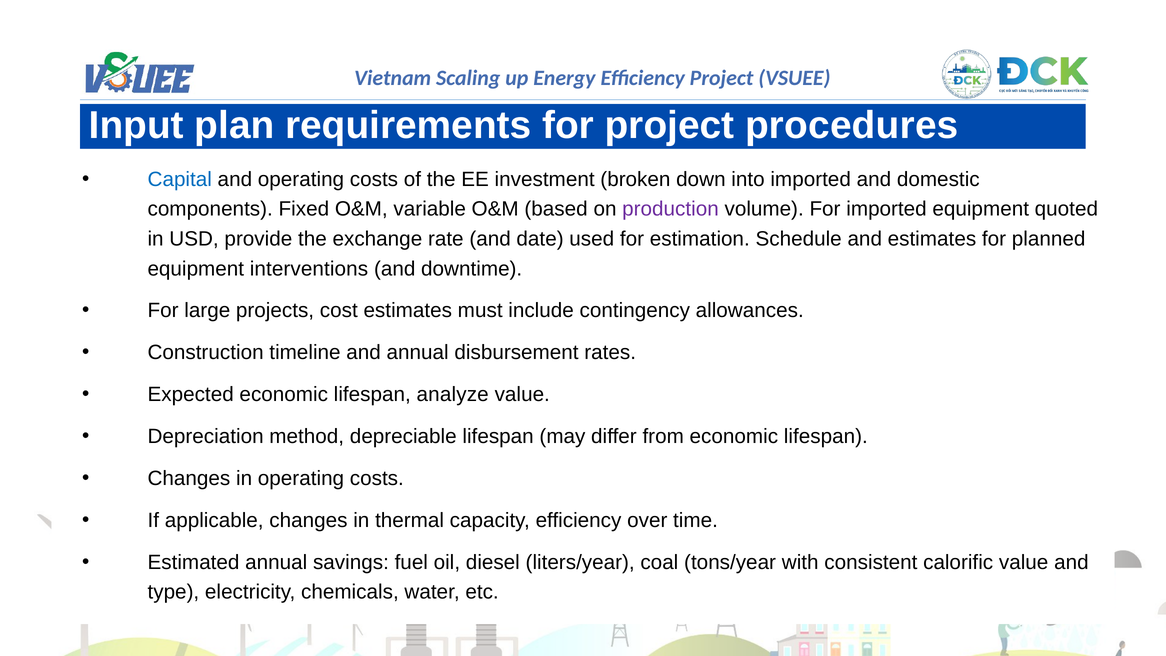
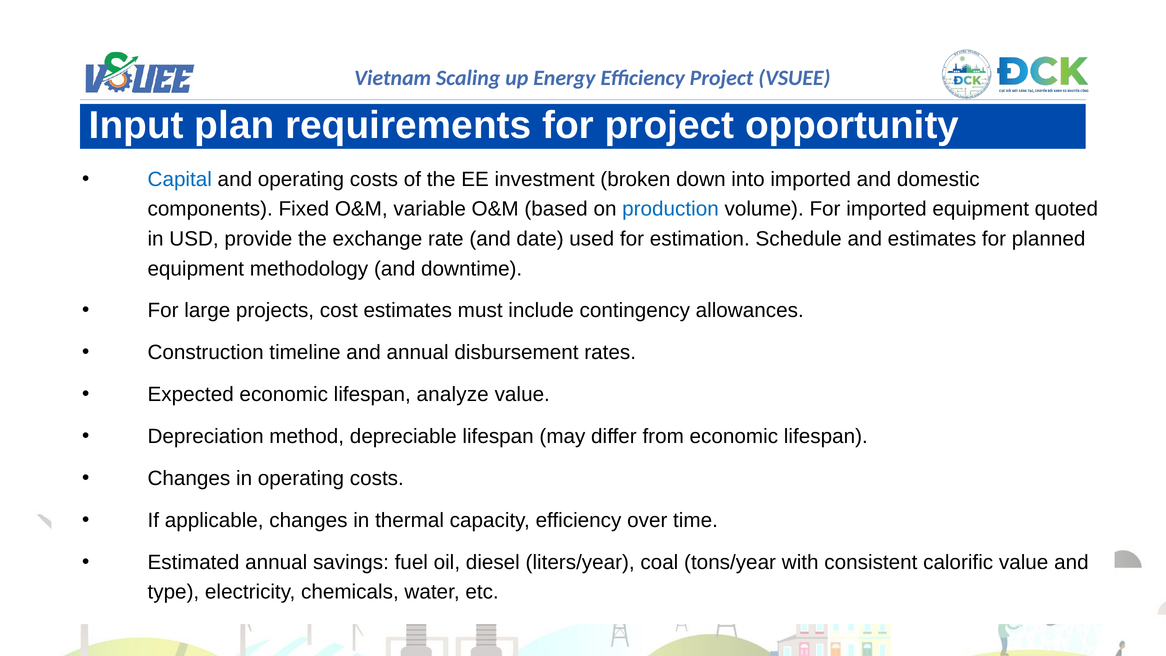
procedures: procedures -> opportunity (852, 126)
production colour: purple -> blue (670, 209)
interventions: interventions -> methodology (309, 269)
